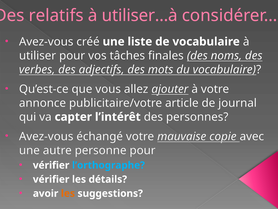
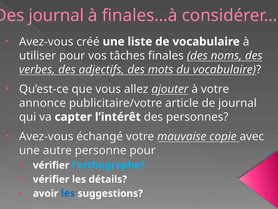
relatifs: relatifs -> journal (56, 16)
utiliser…à: utiliser…à -> finales…à (140, 16)
les colour: orange -> blue (68, 193)
